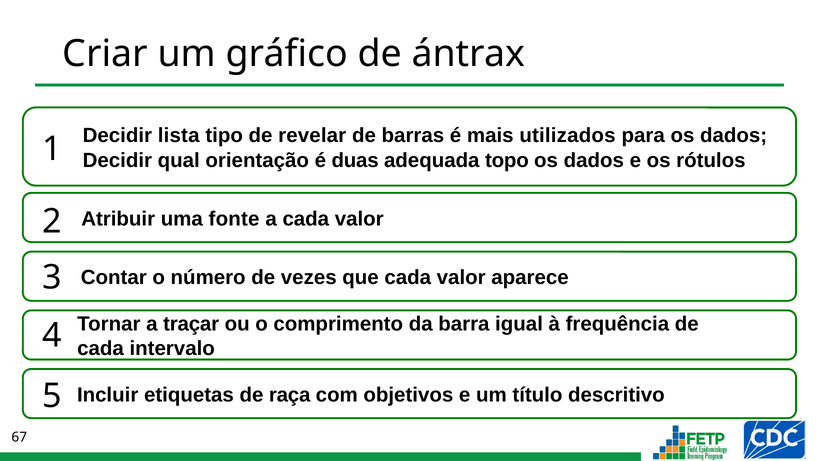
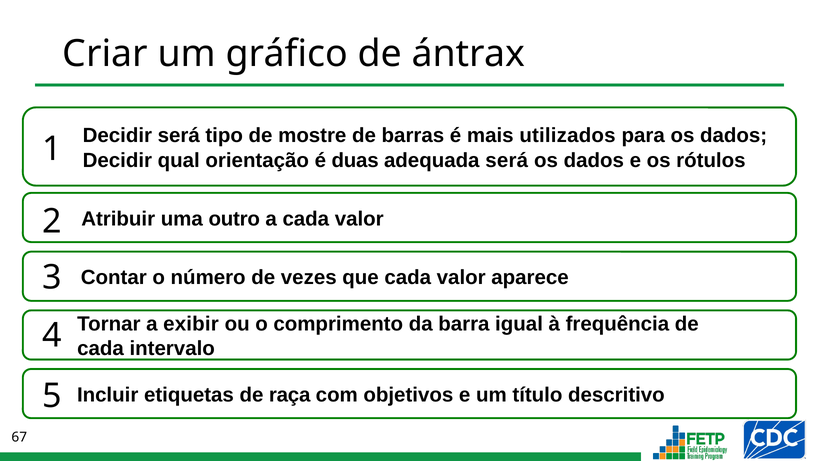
Decidir lista: lista -> será (179, 136)
revelar: revelar -> mostre (312, 136)
adequada topo: topo -> será (507, 160)
fonte: fonte -> outro (234, 219)
traçar: traçar -> exibir (191, 324)
